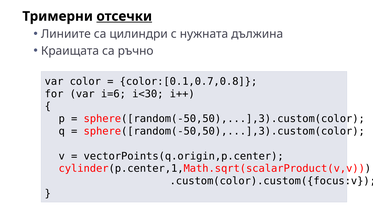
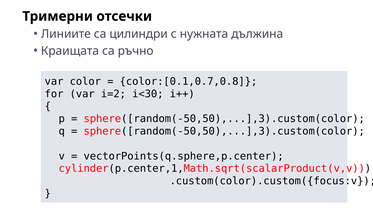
отсечки underline: present -> none (124, 16)
i=6: i=6 -> i=2 (113, 94)
vectorPoints(q.origin,p.center: vectorPoints(q.origin,p.center -> vectorPoints(q.sphere,p.center (184, 156)
